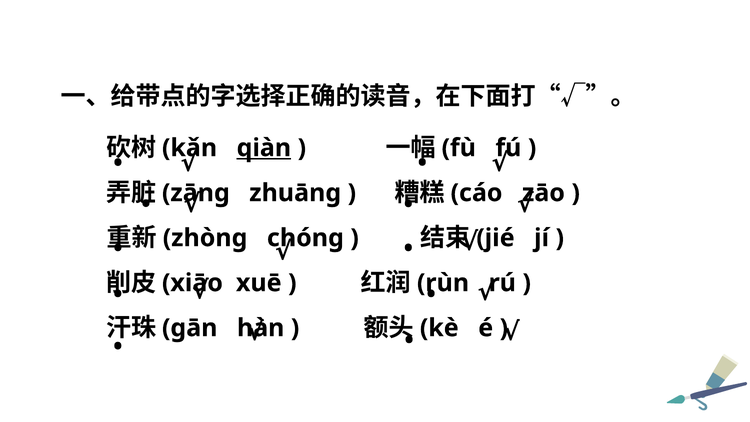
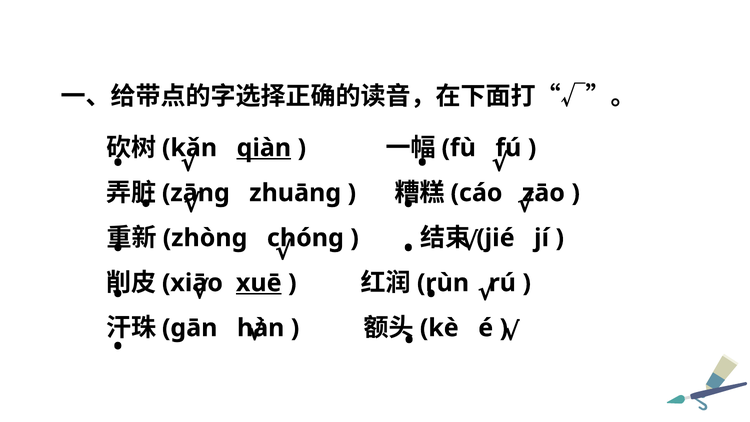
xuē underline: none -> present (259, 283)
